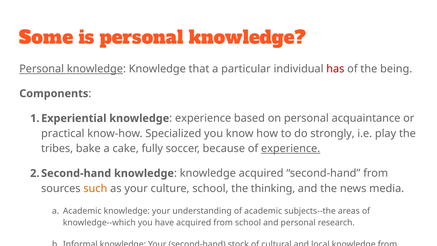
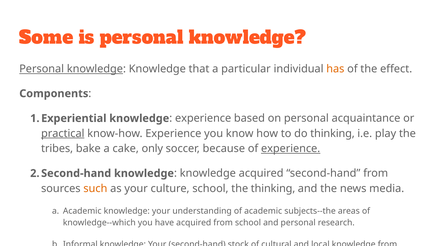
has colour: red -> orange (335, 69)
being: being -> effect (396, 69)
practical underline: none -> present (63, 133)
know-how Specialized: Specialized -> Experience (173, 133)
do strongly: strongly -> thinking (333, 133)
fully: fully -> only (152, 148)
